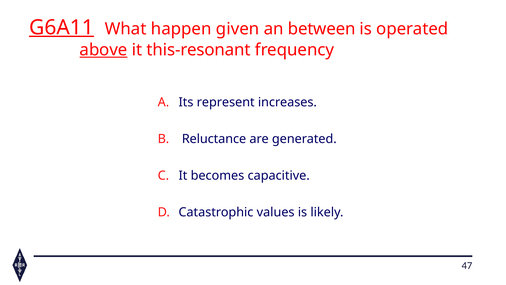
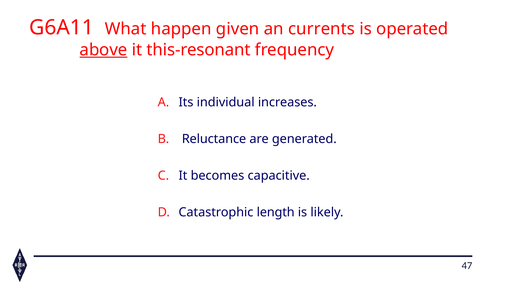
G6A11 underline: present -> none (61, 27)
between: between -> currents (322, 29)
represent: represent -> individual (226, 102)
values: values -> length (276, 212)
